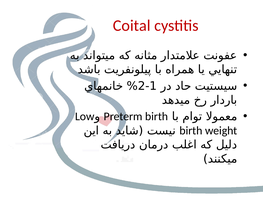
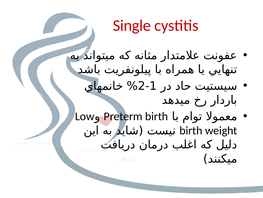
Coital: Coital -> Single (132, 25)
